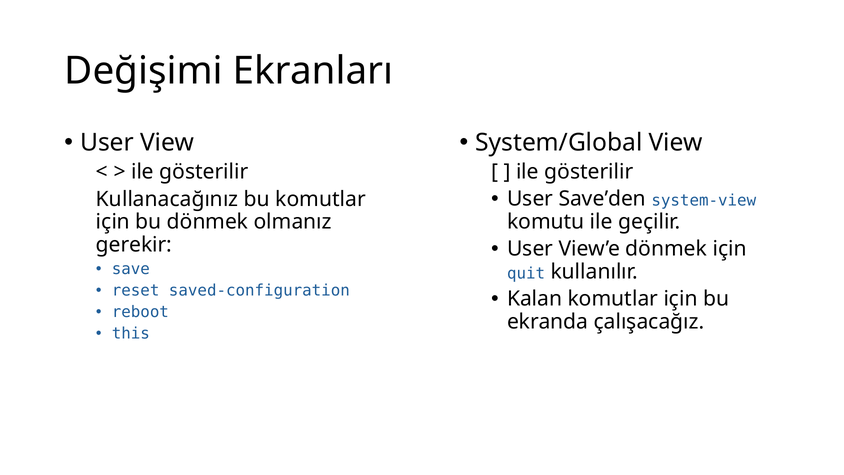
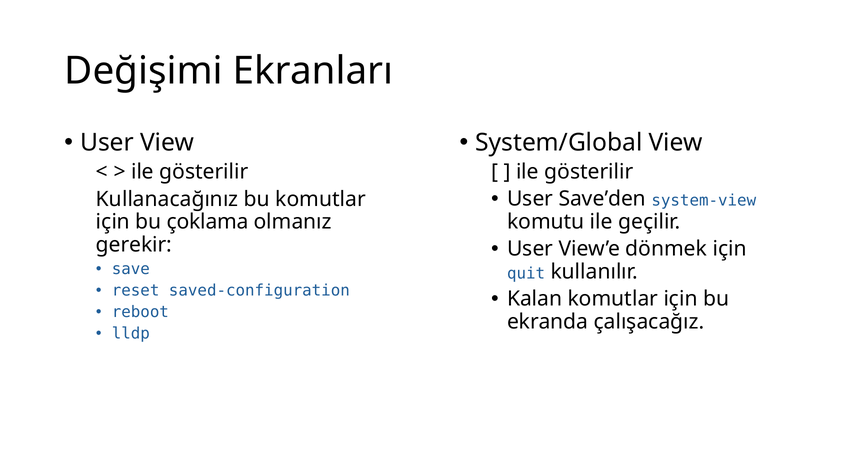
bu dönmek: dönmek -> çoklama (208, 222)
this: this -> lldp (131, 333)
